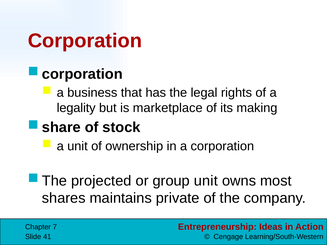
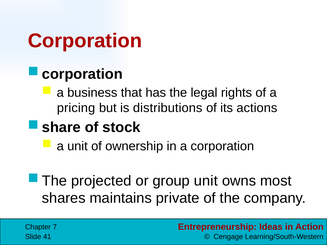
legality: legality -> pricing (76, 108)
marketplace: marketplace -> distributions (168, 108)
making: making -> actions (257, 108)
